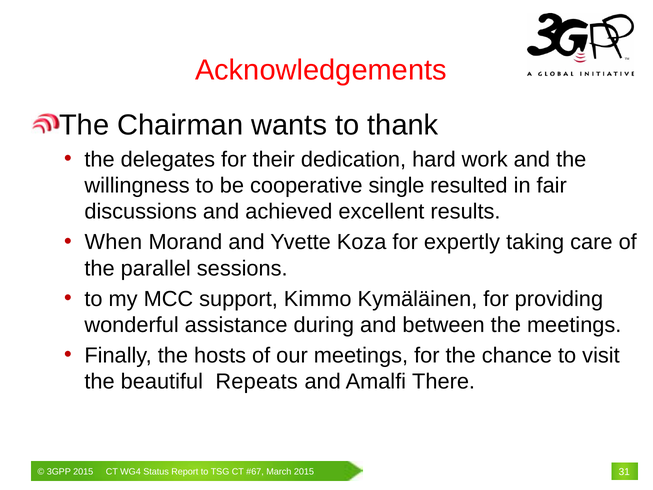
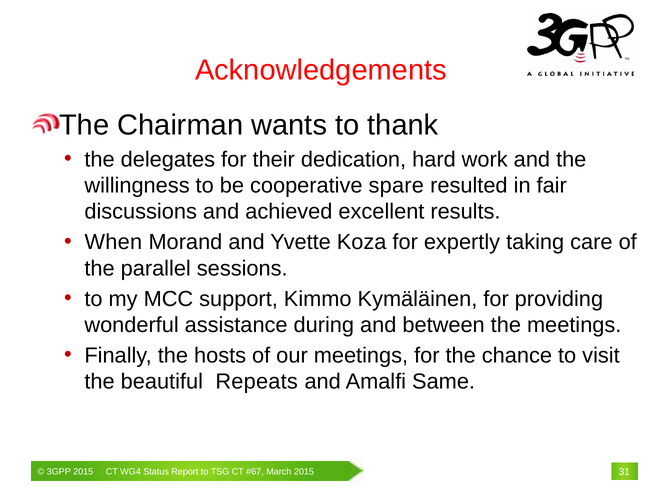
single: single -> spare (396, 186)
There: There -> Same (444, 381)
